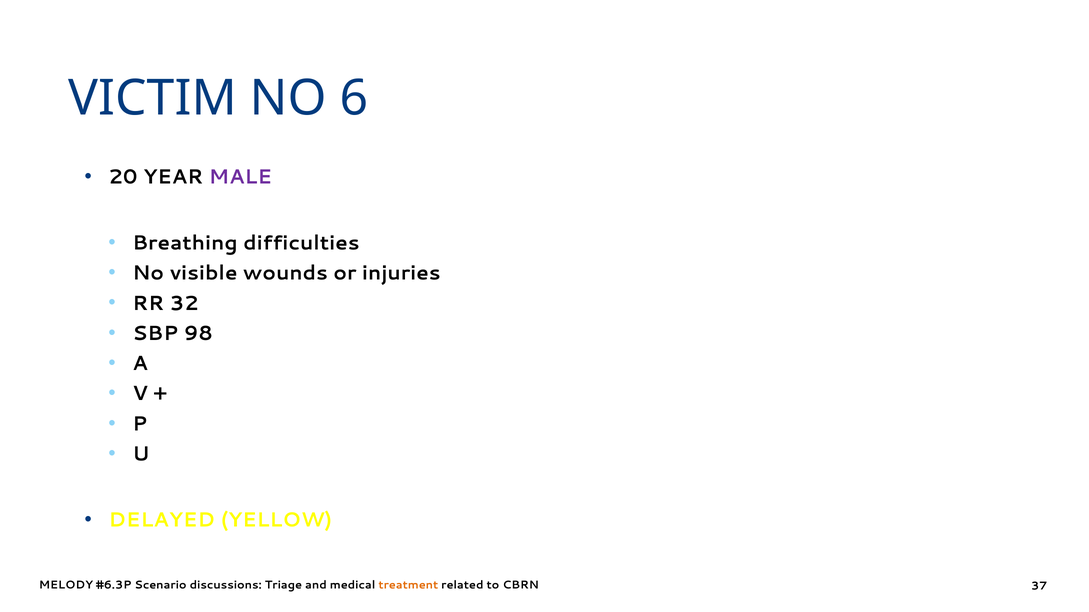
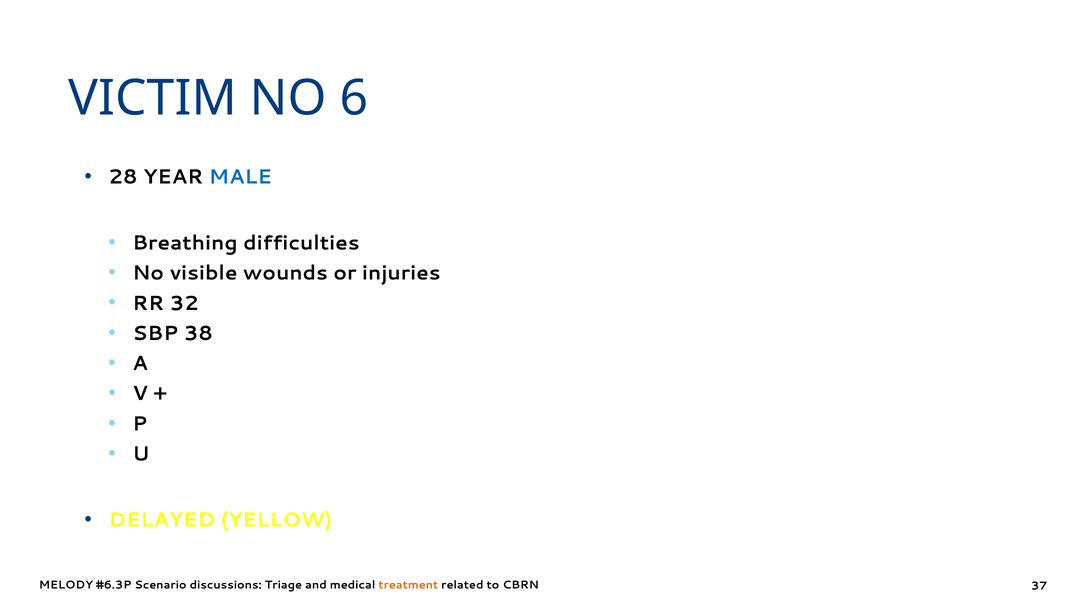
20: 20 -> 28 (123, 177)
MALE colour: purple -> blue (240, 177)
98: 98 -> 38 (198, 334)
